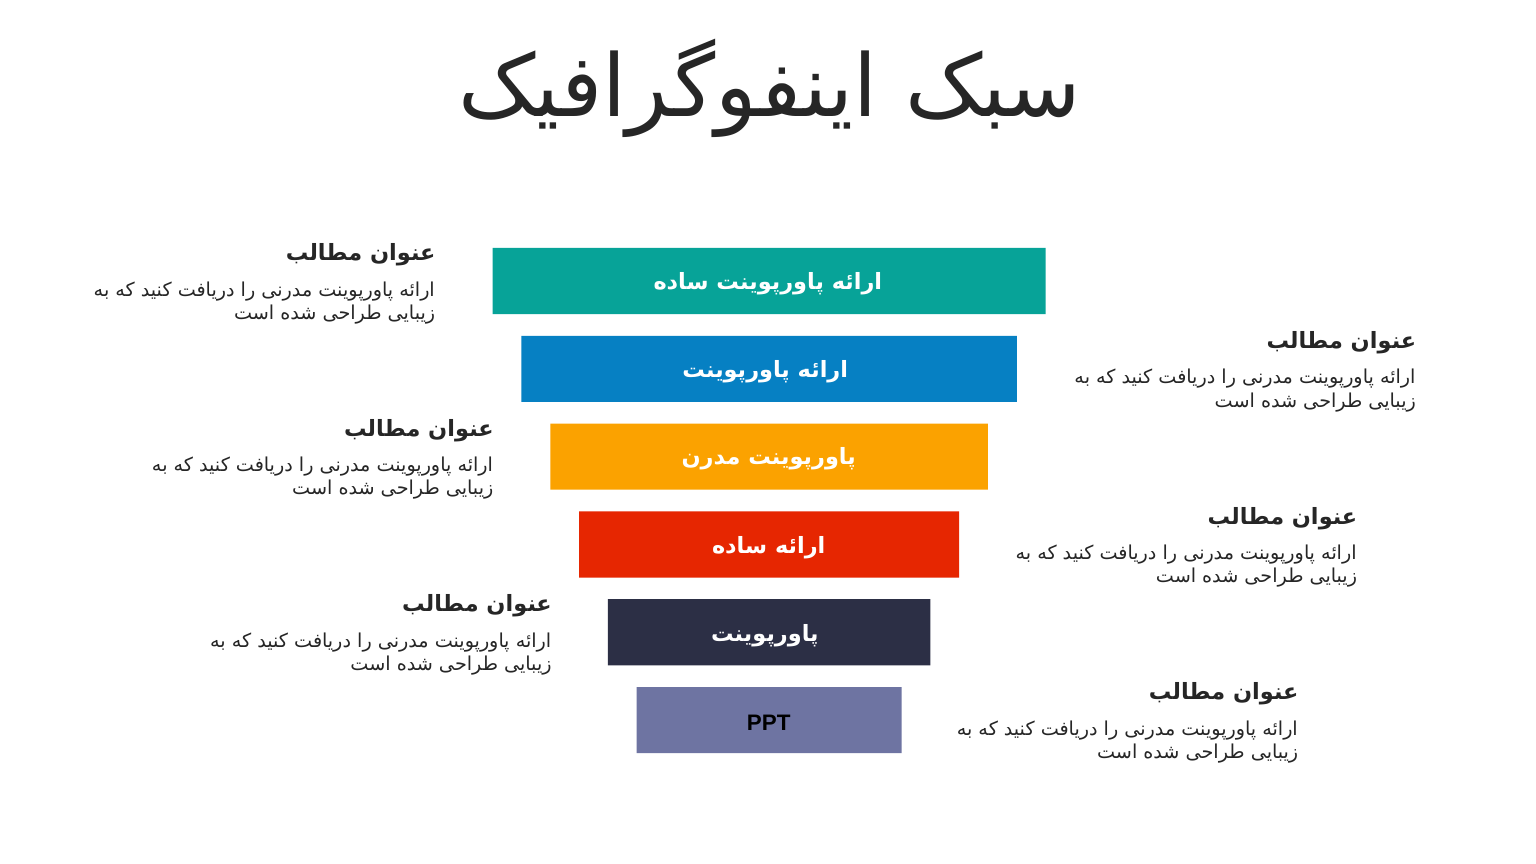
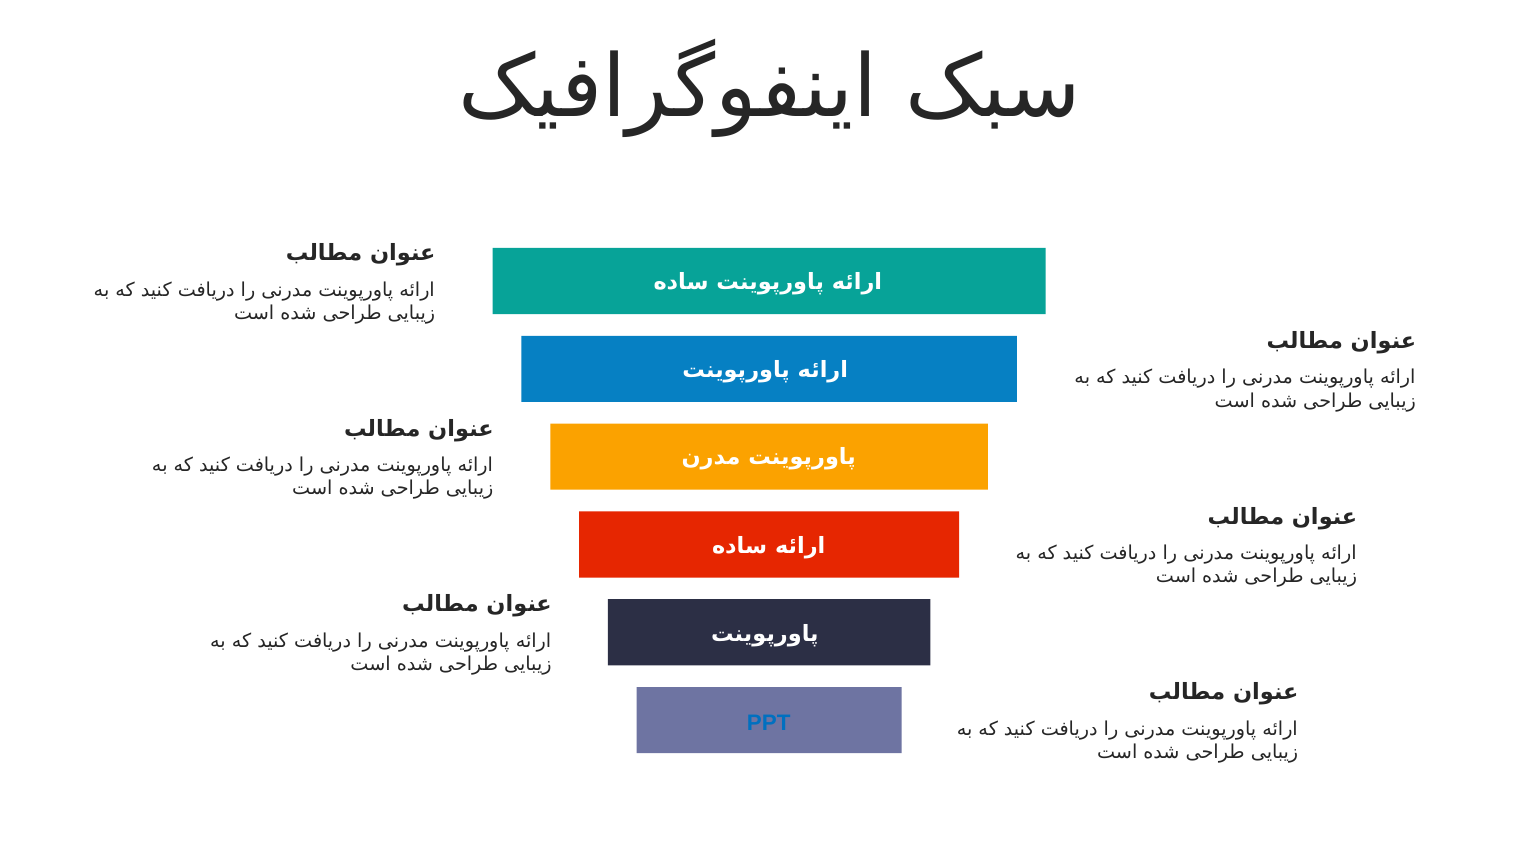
PPT colour: black -> blue (769, 723)
